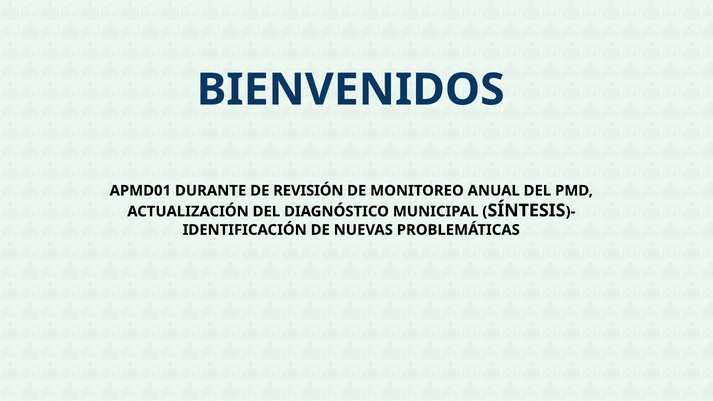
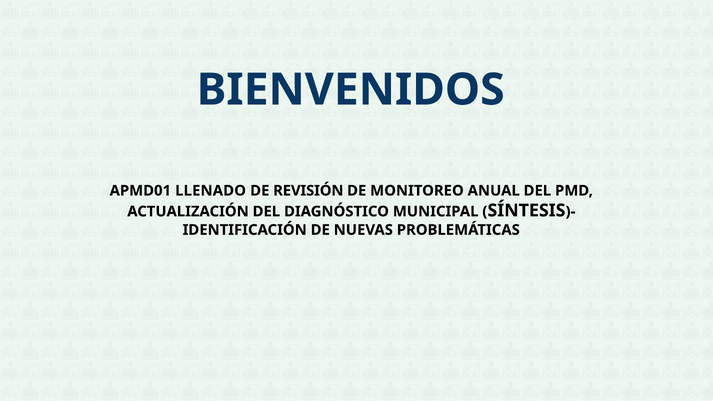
DURANTE: DURANTE -> LLENADO (211, 191)
